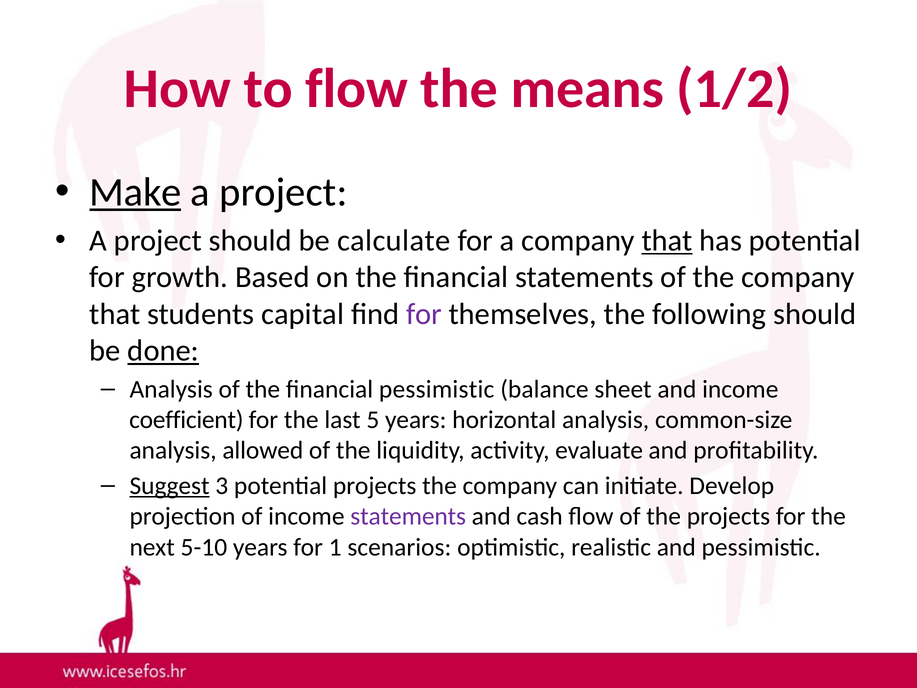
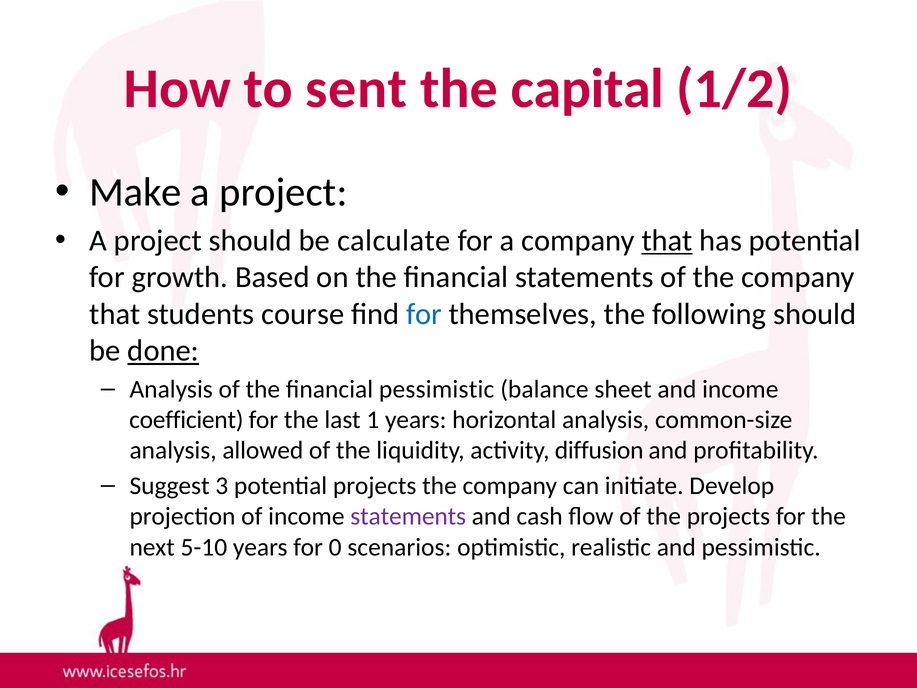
to flow: flow -> sent (356, 89)
means: means -> capital (587, 89)
Make underline: present -> none (135, 192)
capital: capital -> course (303, 314)
for colour: purple -> blue (424, 314)
5: 5 -> 1 (373, 420)
evaluate: evaluate -> diffusion (599, 450)
Suggest underline: present -> none (170, 486)
1: 1 -> 0 (335, 547)
